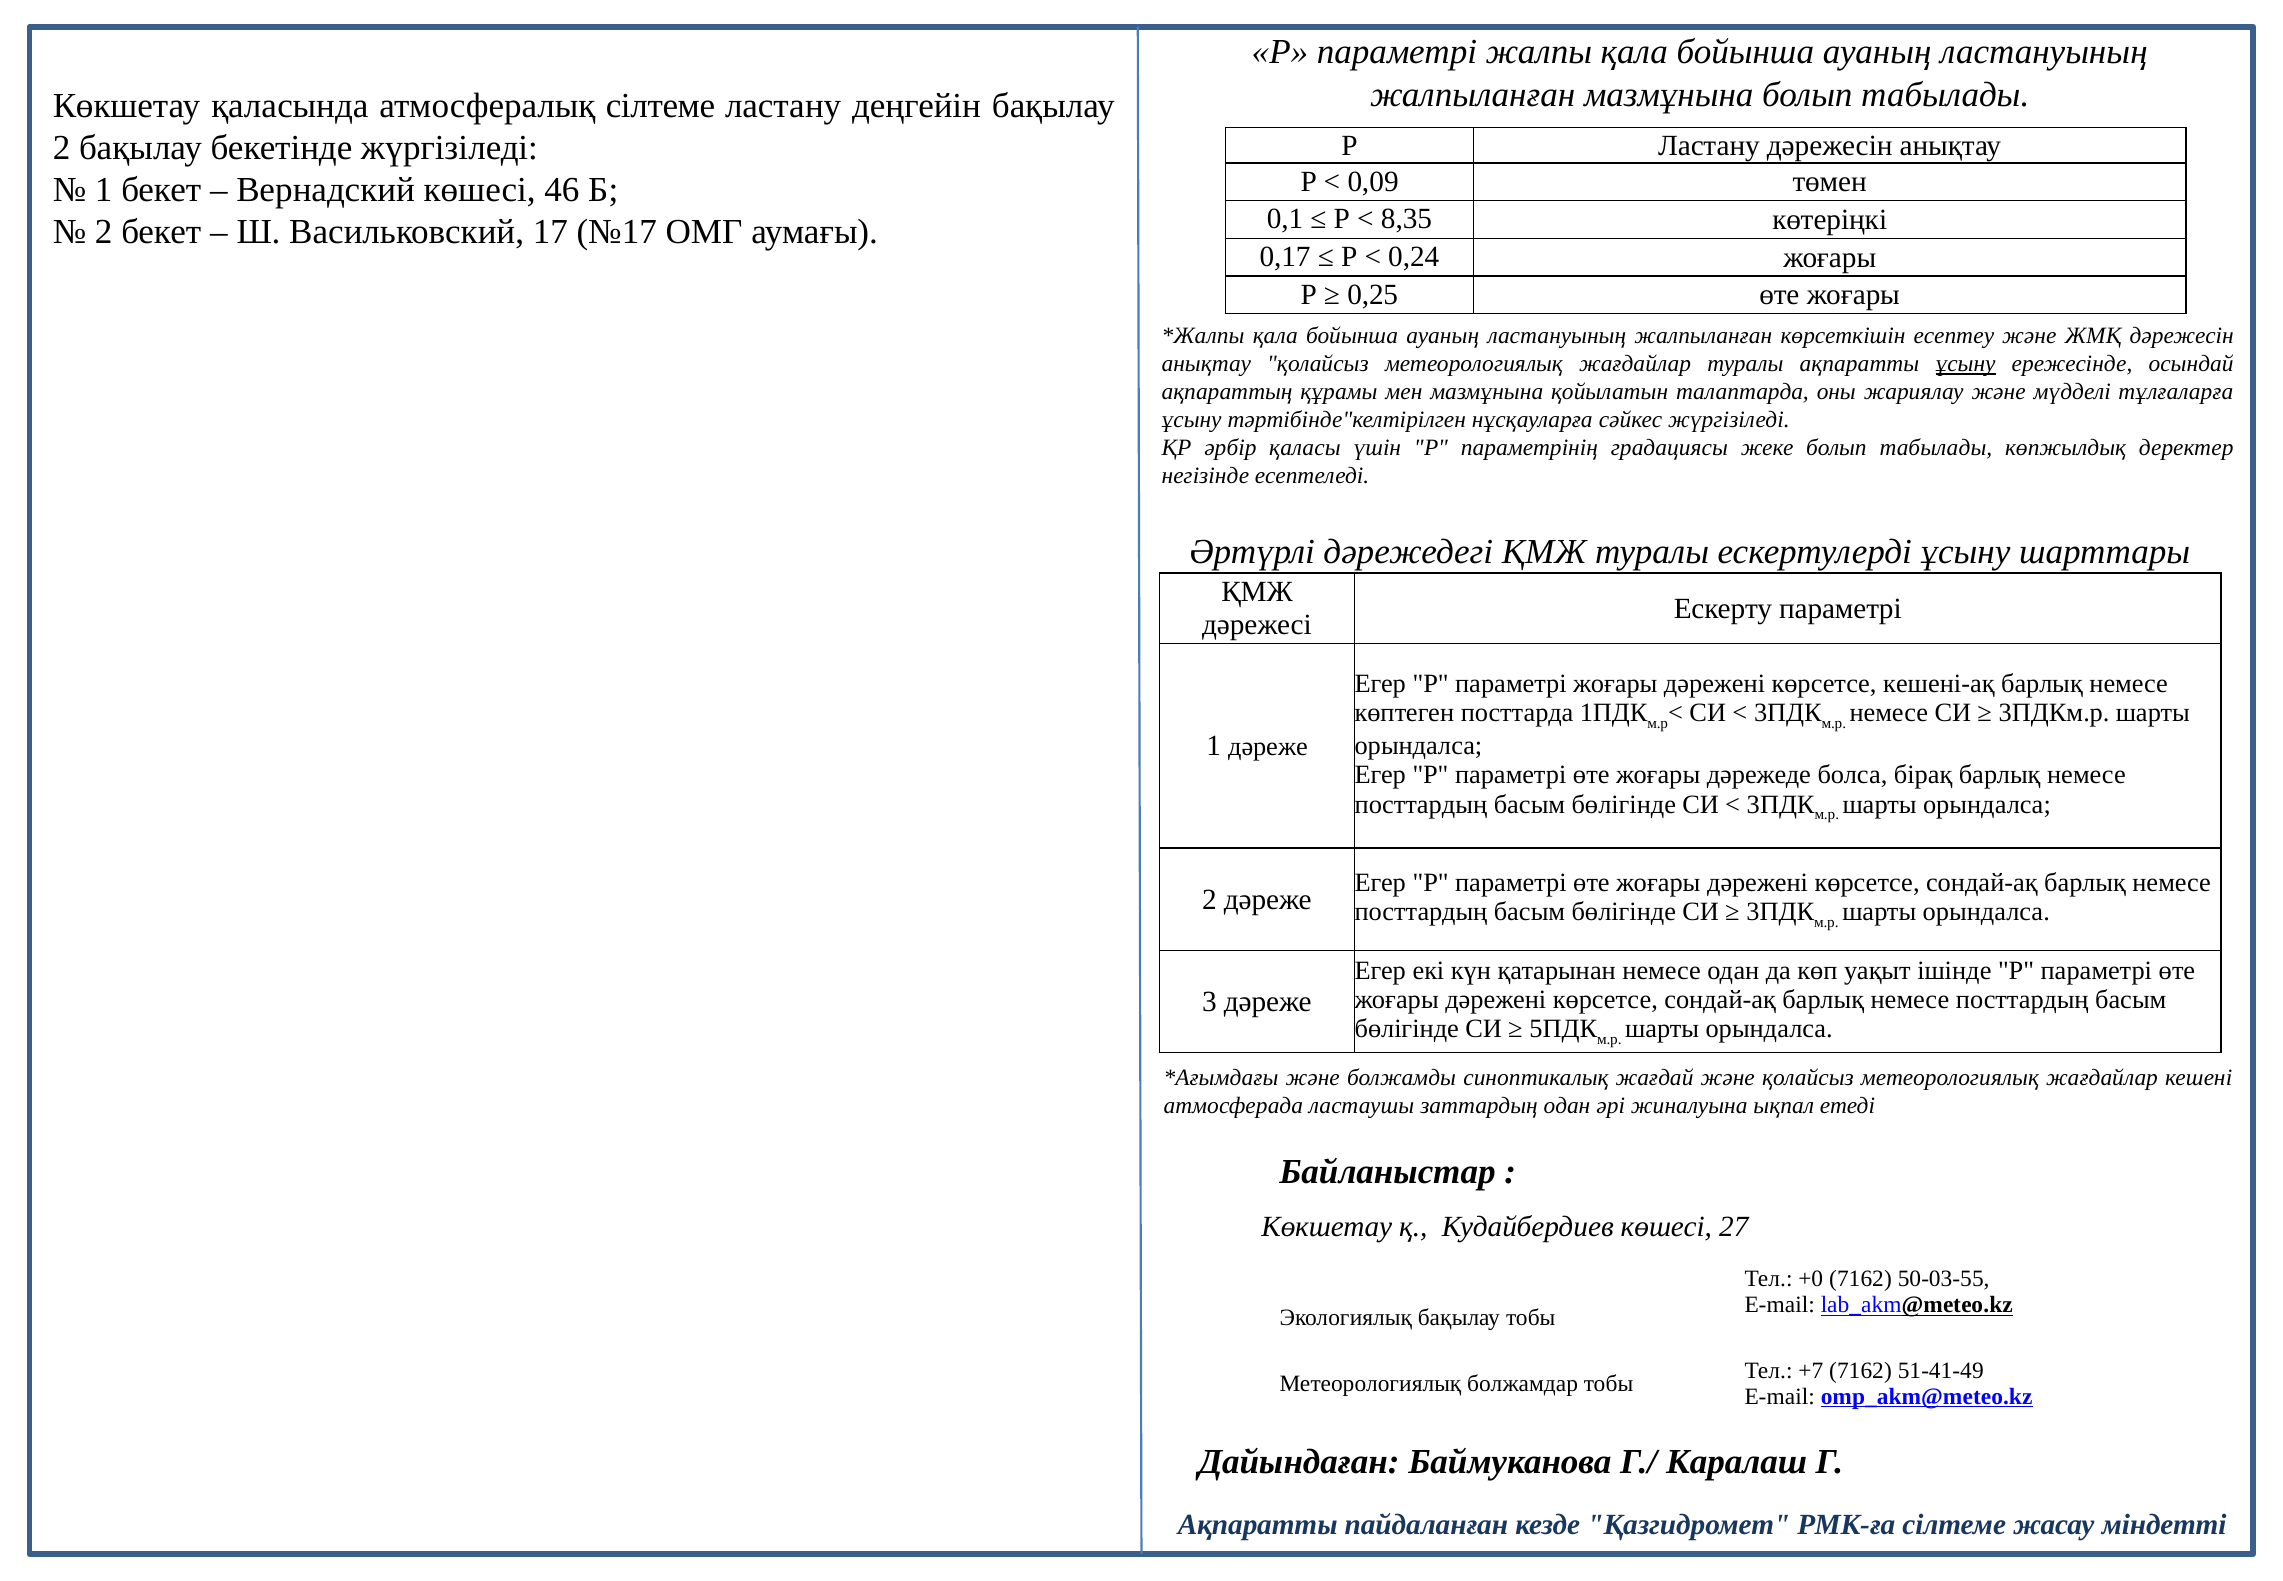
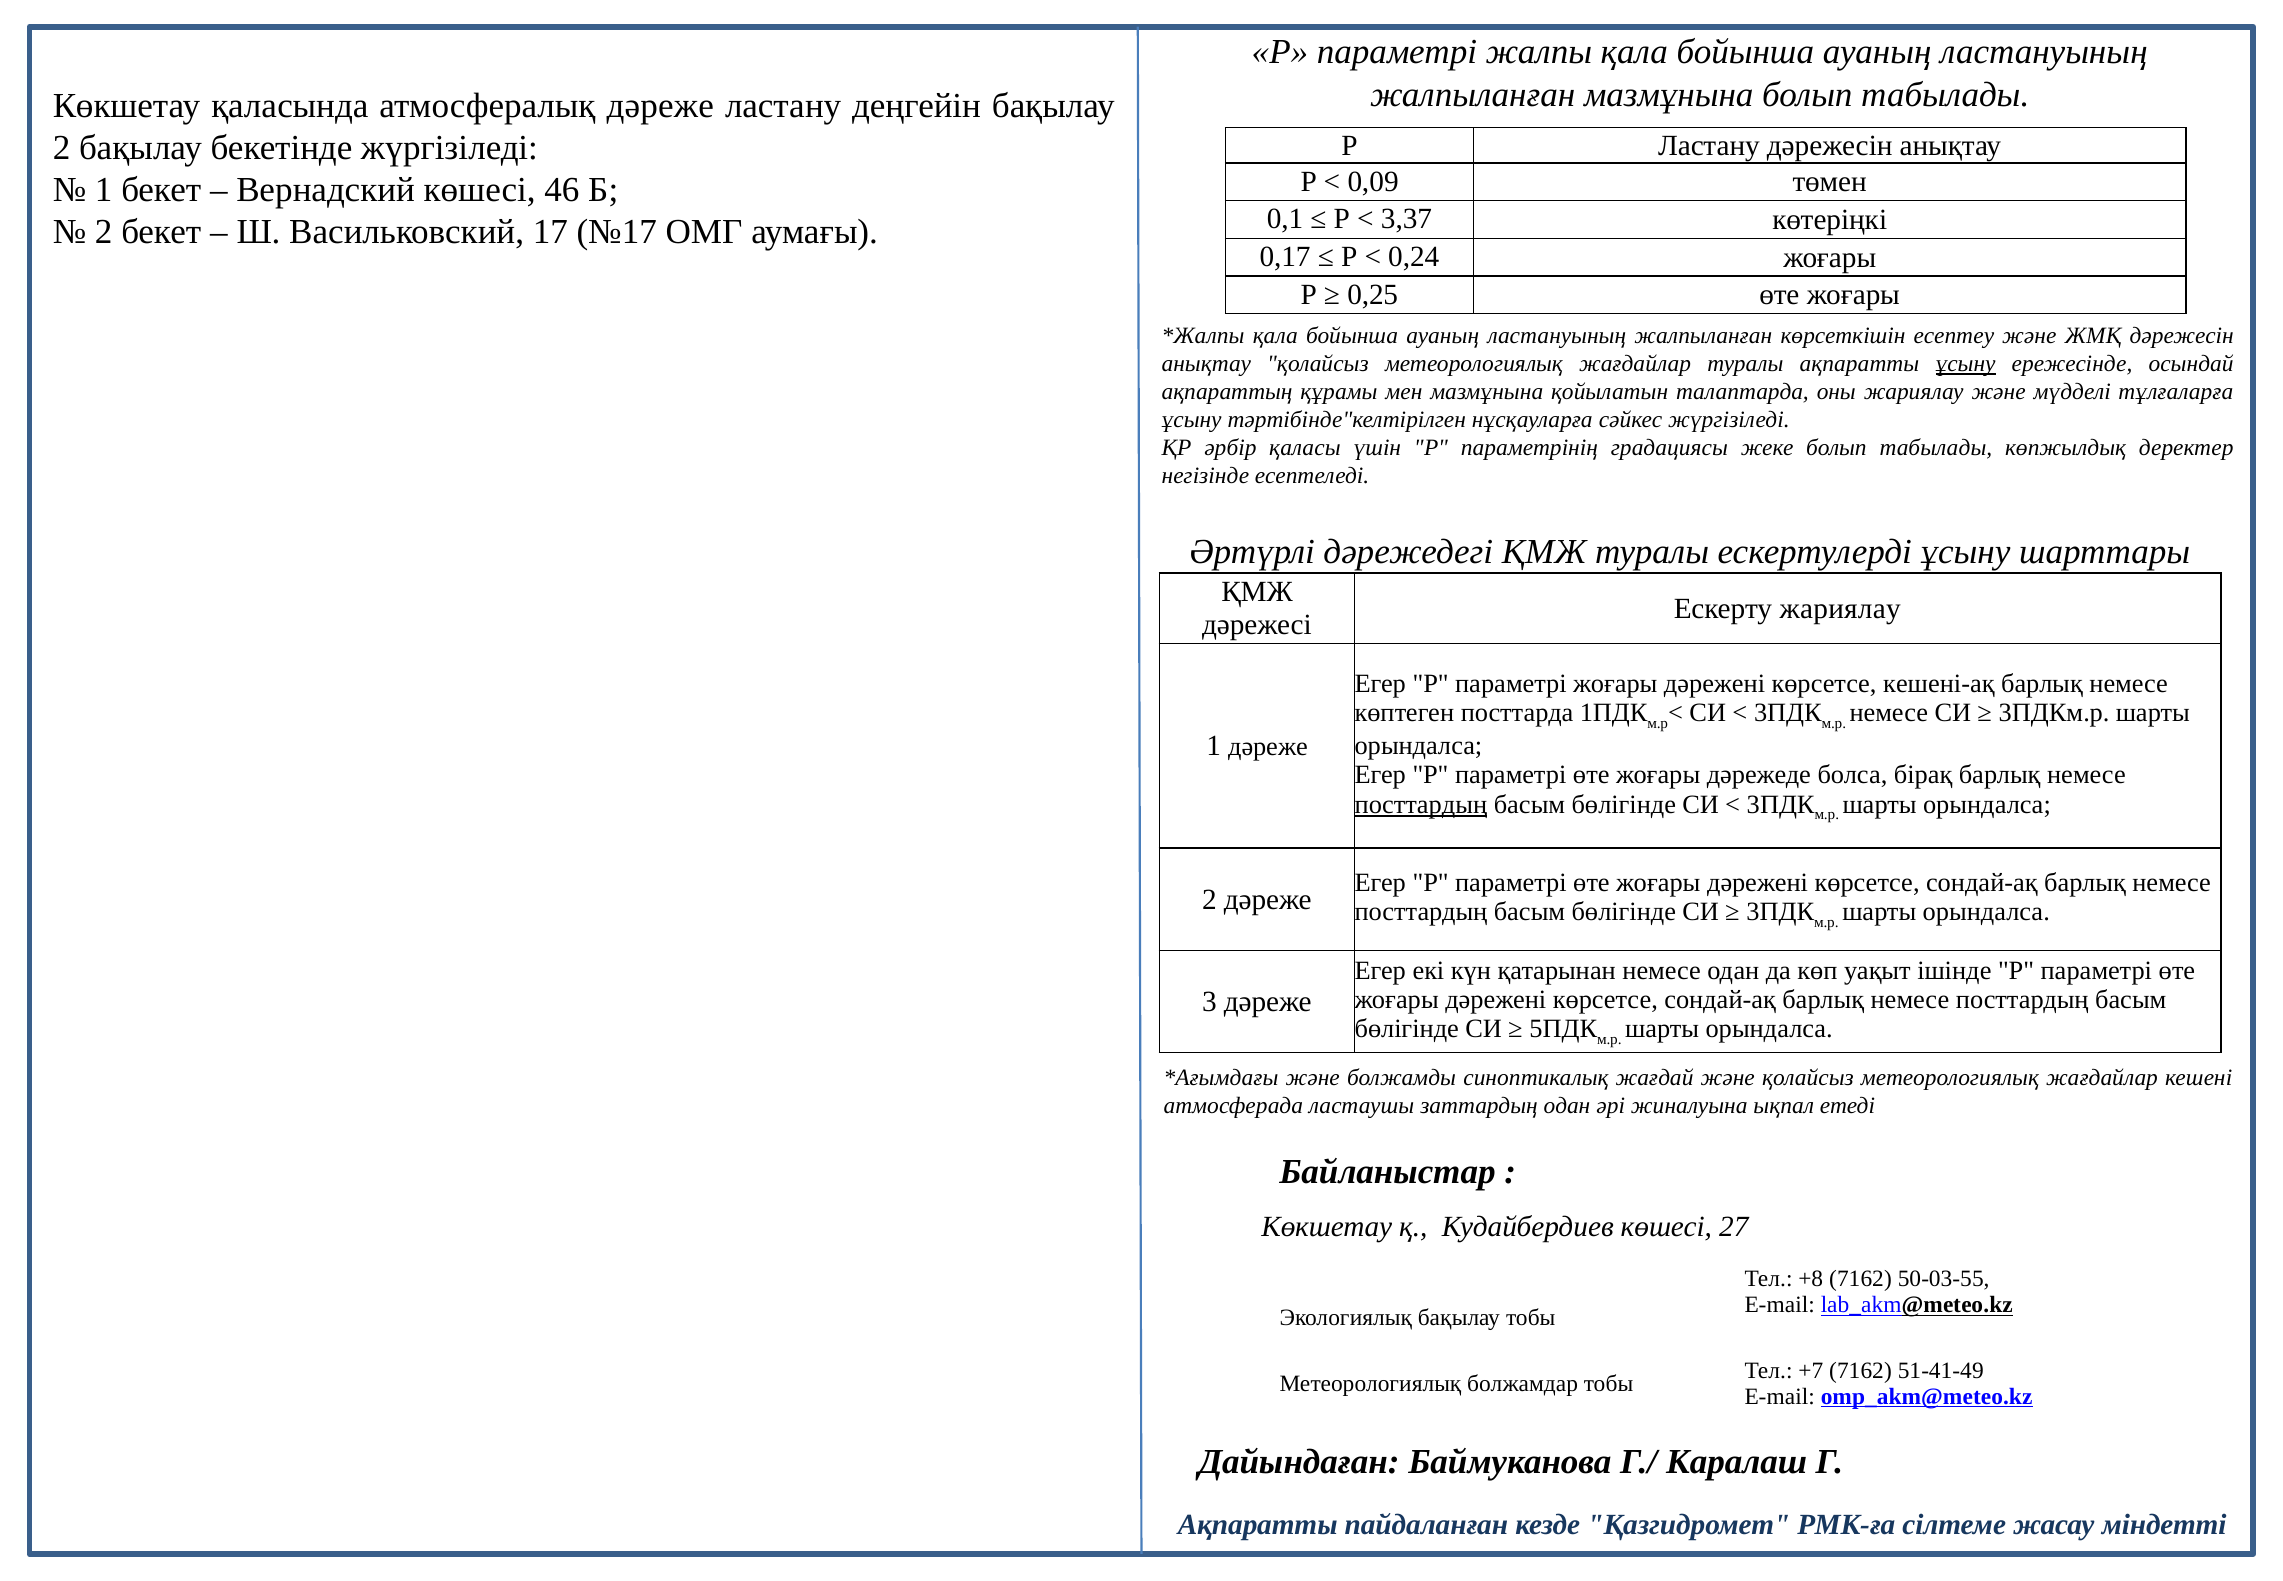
атмосфералық сілтеме: сілтеме -> дәреже (660, 106)
8,35: 8,35 -> 3,37 (1407, 219)
Ескерту параметрі: параметрі -> жариялау (1840, 608)
посттардың underline: none -> present (1421, 804)
+0: +0 -> +8 (1811, 1279)
